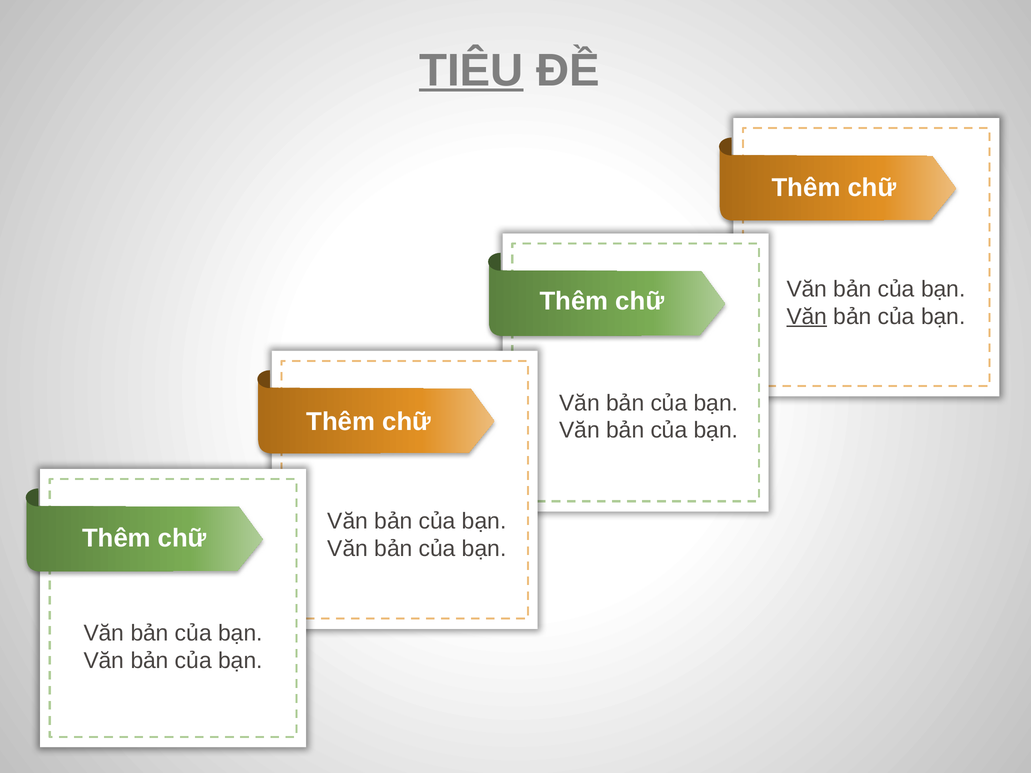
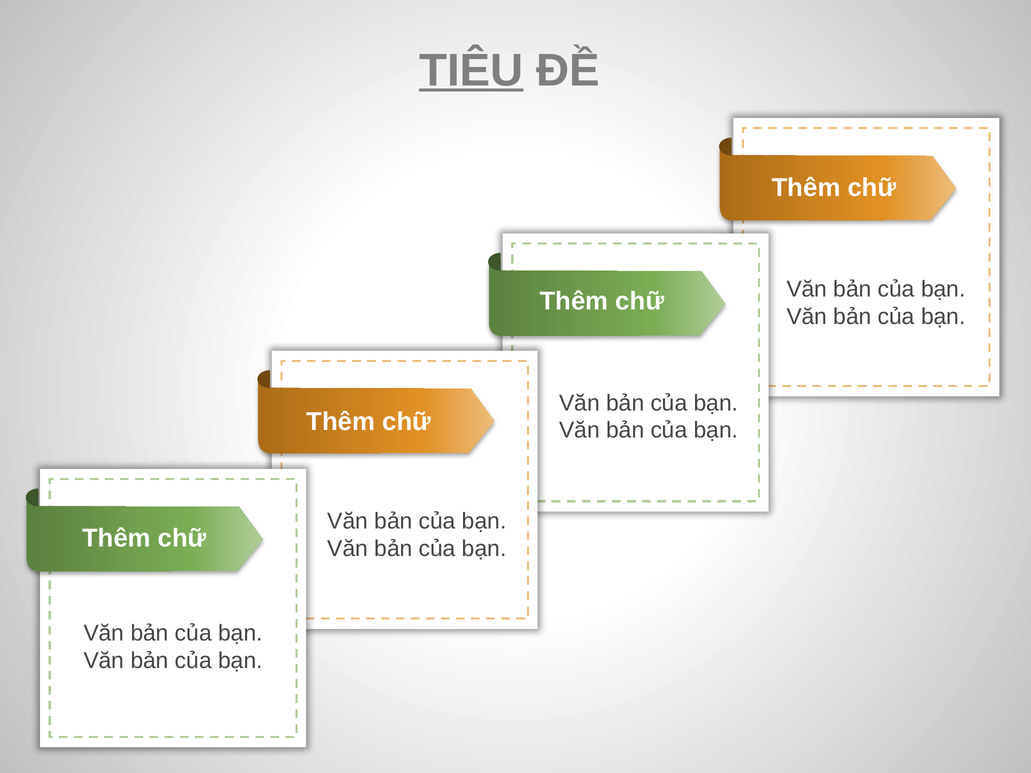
Văn underline: present -> none (807, 317)
